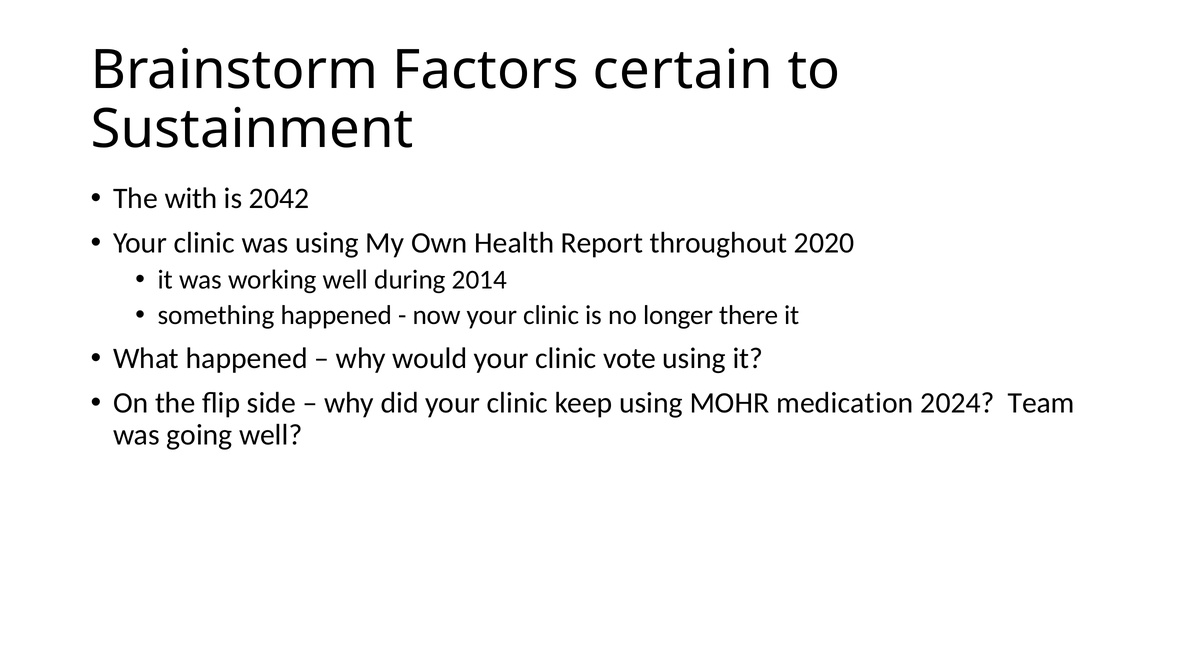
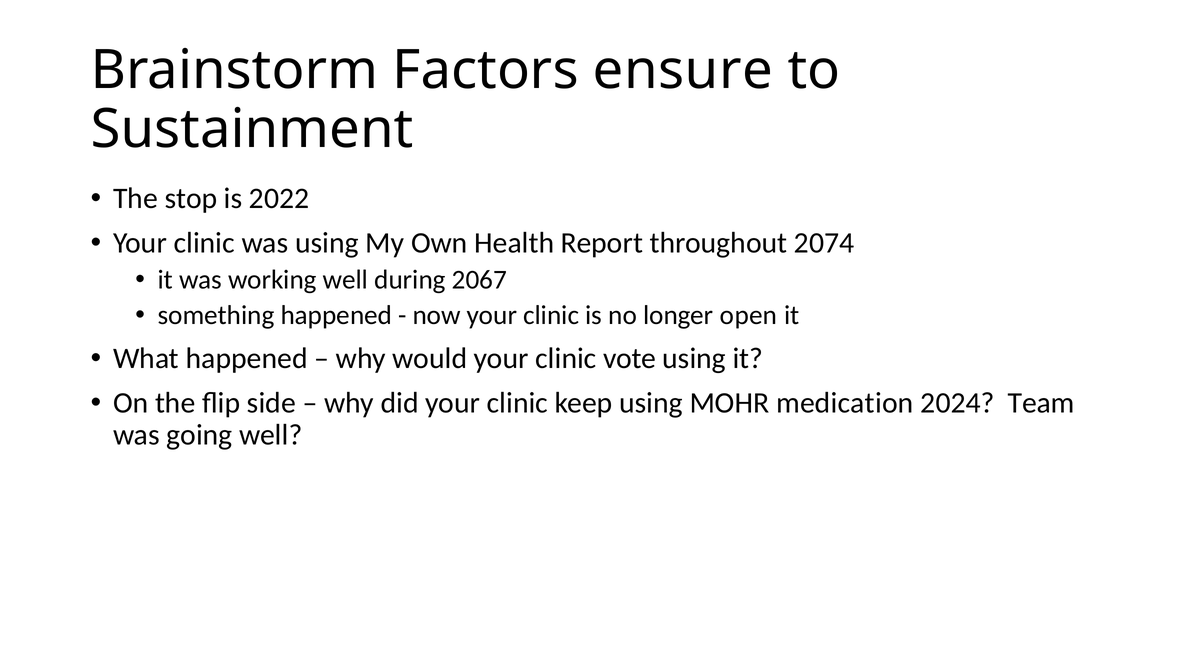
certain: certain -> ensure (683, 70)
with: with -> stop (191, 199)
2042: 2042 -> 2022 (279, 199)
2020: 2020 -> 2074 (824, 243)
2014: 2014 -> 2067 (479, 280)
there: there -> open (749, 316)
